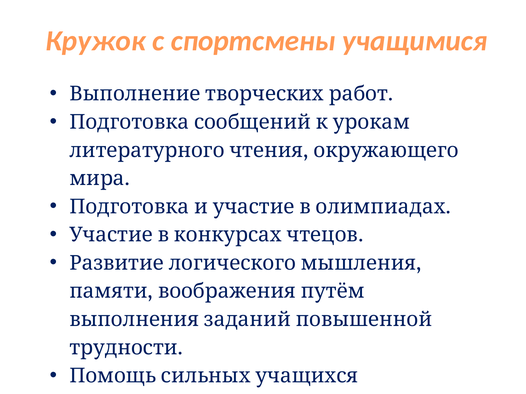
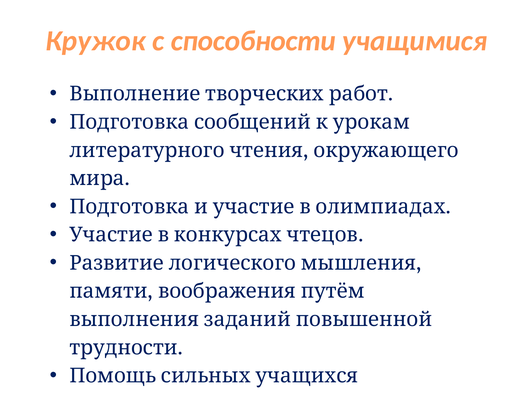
спортсмены: спортсмены -> способности (253, 41)
